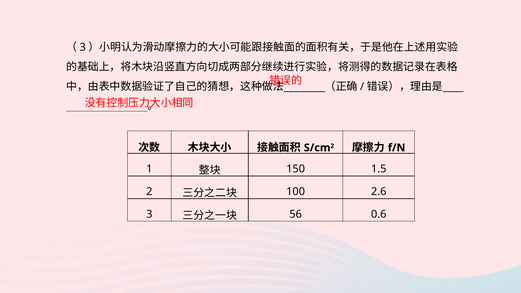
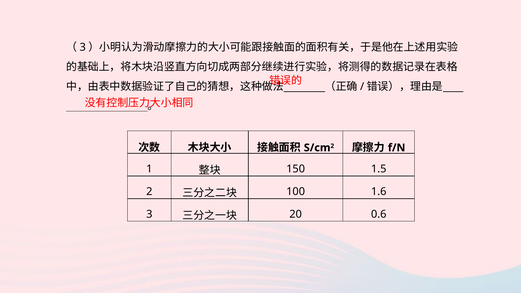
2.6: 2.6 -> 1.6 (379, 192)
56: 56 -> 20 (296, 214)
